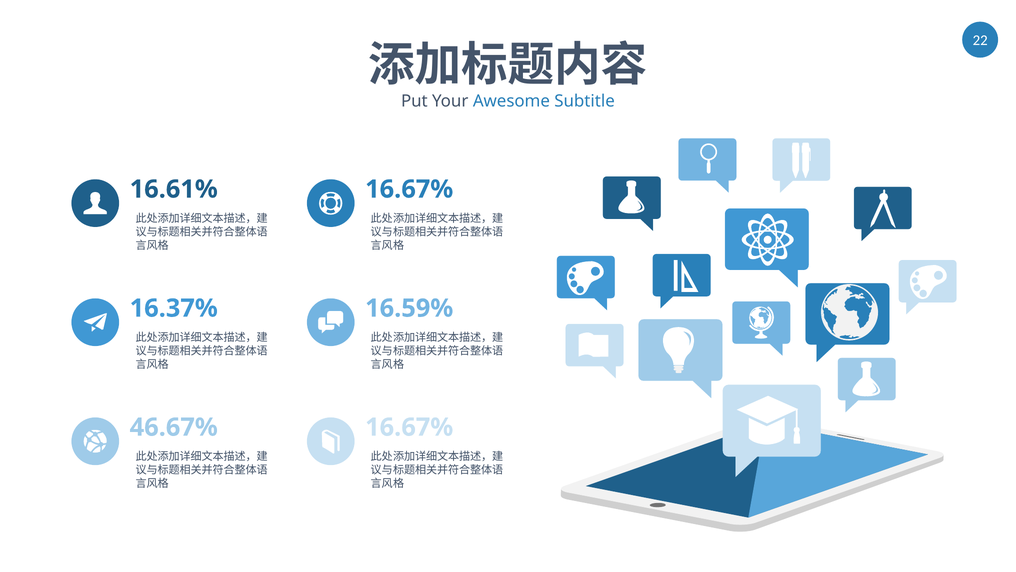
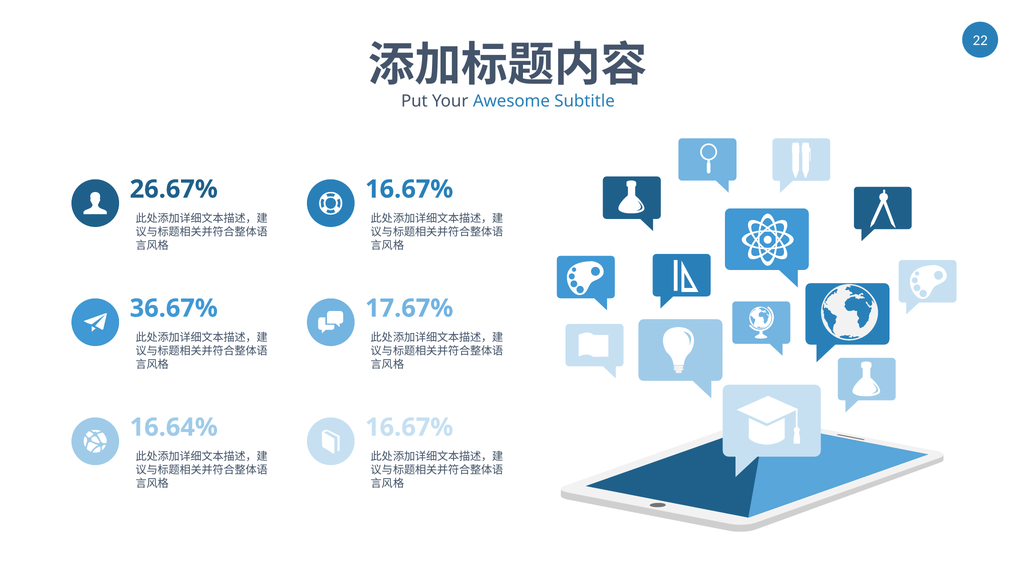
16.61%: 16.61% -> 26.67% (174, 189)
16.37%: 16.37% -> 36.67% (174, 308)
16.59%: 16.59% -> 17.67% (409, 308)
46.67%: 46.67% -> 16.64% (174, 427)
